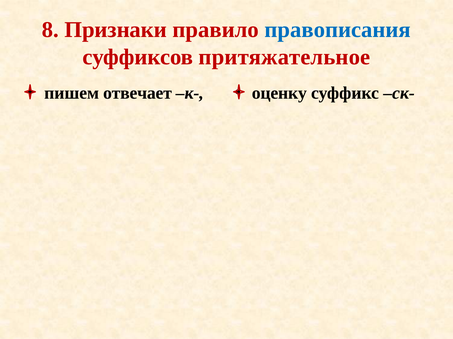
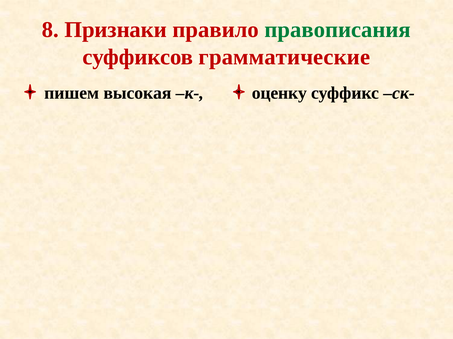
правописания colour: blue -> green (338, 30)
притяжательное: притяжательное -> грамматические (284, 57)
отвечает: отвечает -> высокая (137, 93)
